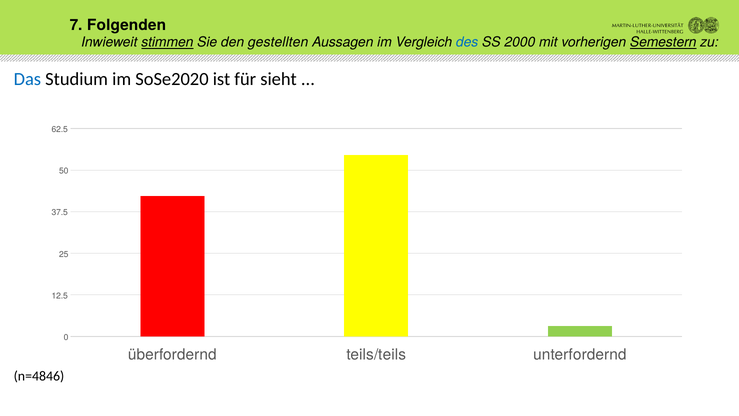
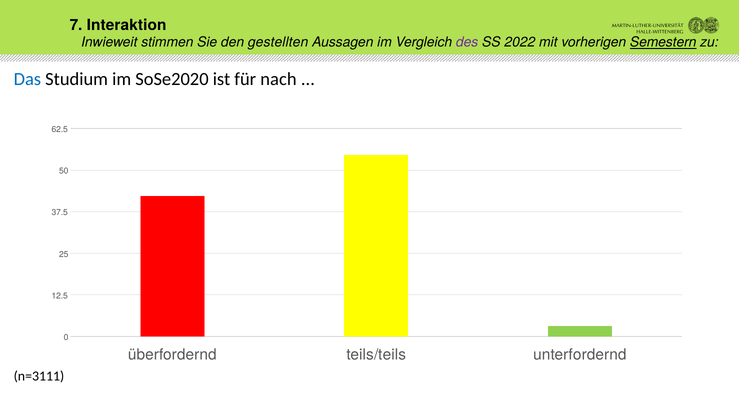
Folgenden: Folgenden -> Interaktion (127, 25)
stimmen underline: present -> none (167, 42)
des colour: blue -> purple (467, 42)
2000: 2000 -> 2022 (520, 42)
sieht: sieht -> nach (278, 79)
n=4846: n=4846 -> n=3111 (39, 376)
